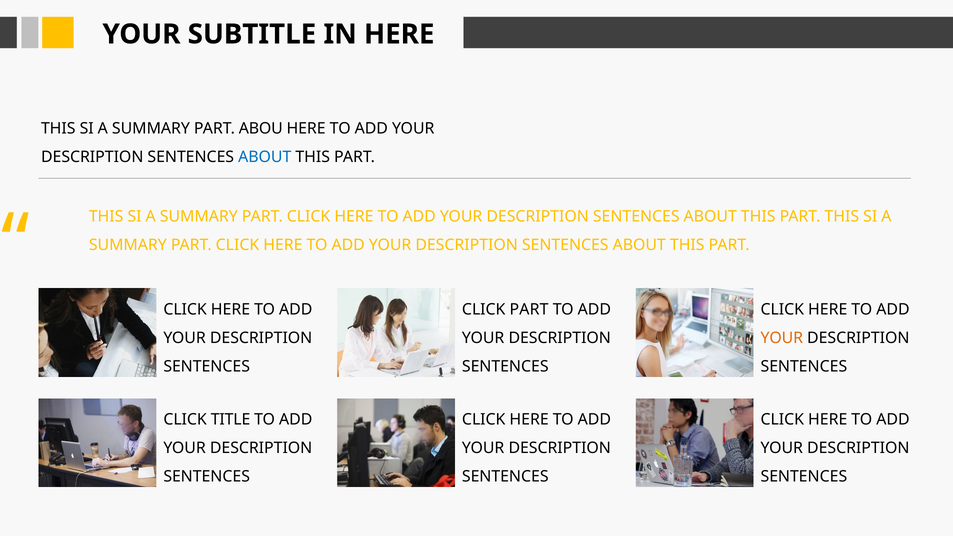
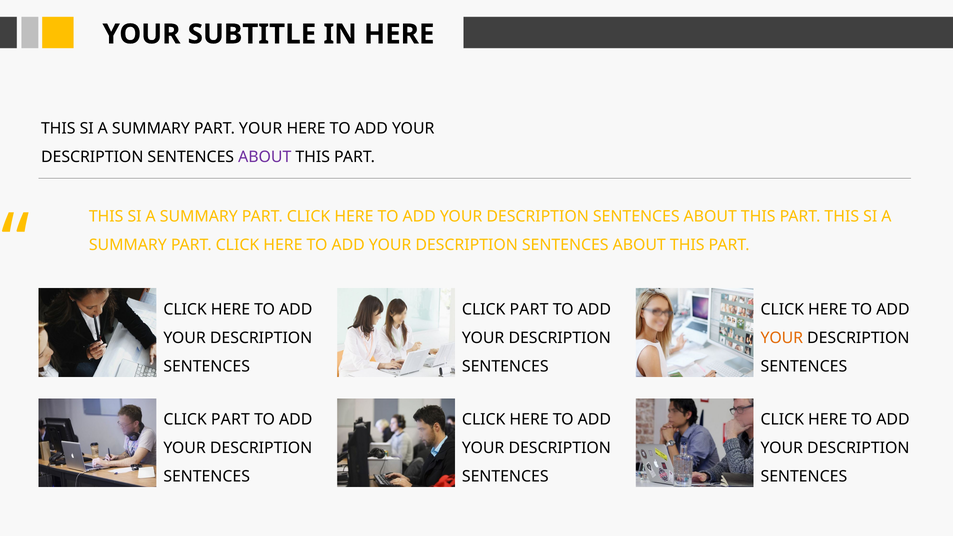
PART ABOU: ABOU -> YOUR (261, 128)
ABOUT colour: blue -> purple (265, 157)
TITLE: TITLE -> PART (230, 420)
